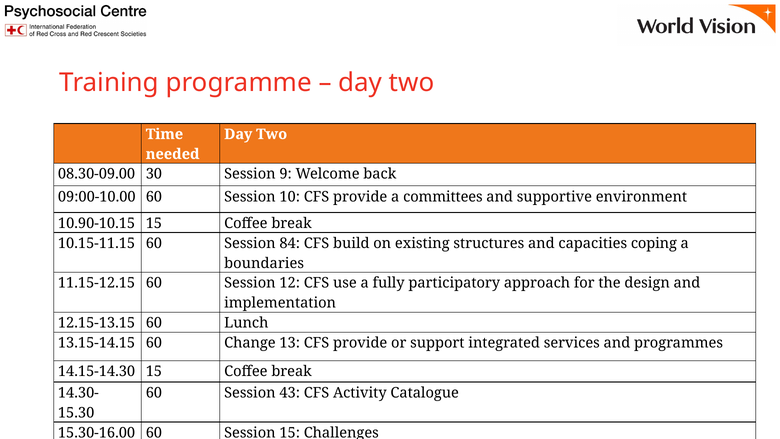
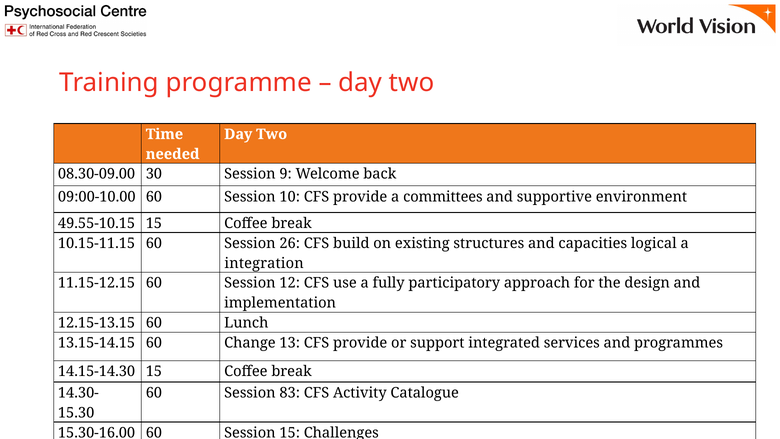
10.90-10.15: 10.90-10.15 -> 49.55-10.15 (97, 223)
84: 84 -> 26 (290, 243)
coping: coping -> logical (654, 243)
boundaries: boundaries -> integration (264, 263)
43: 43 -> 83 (290, 393)
